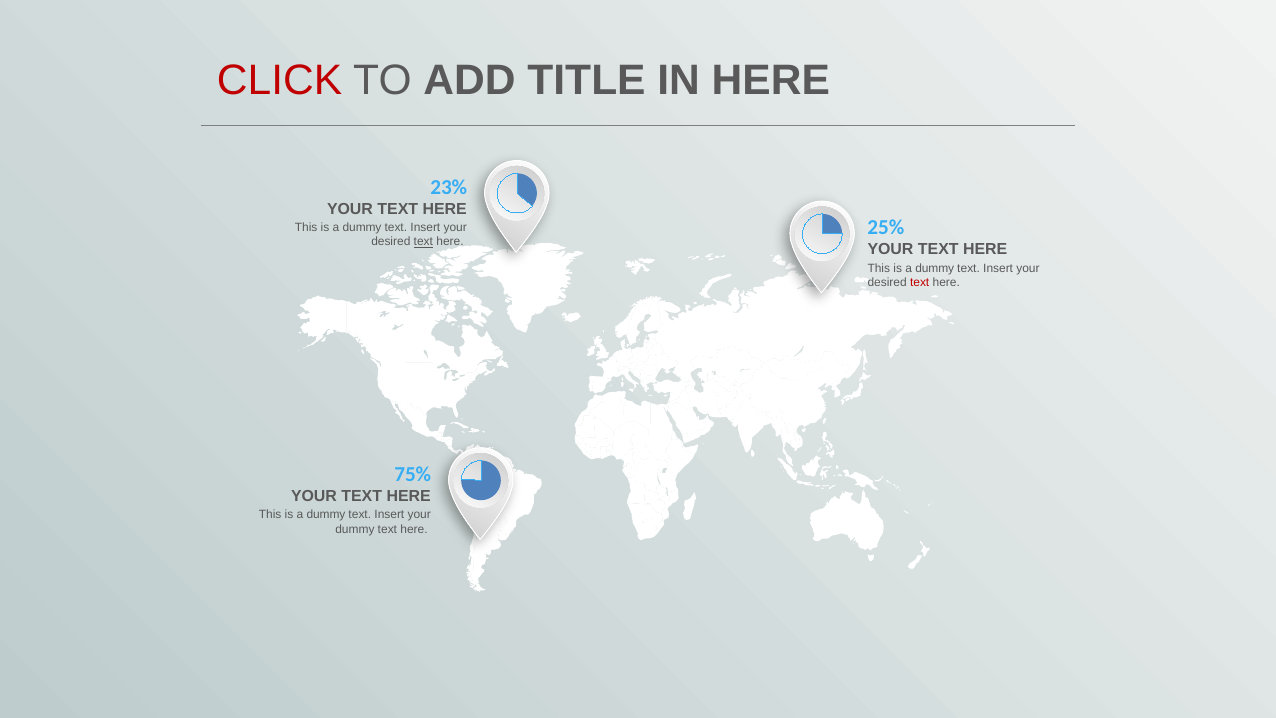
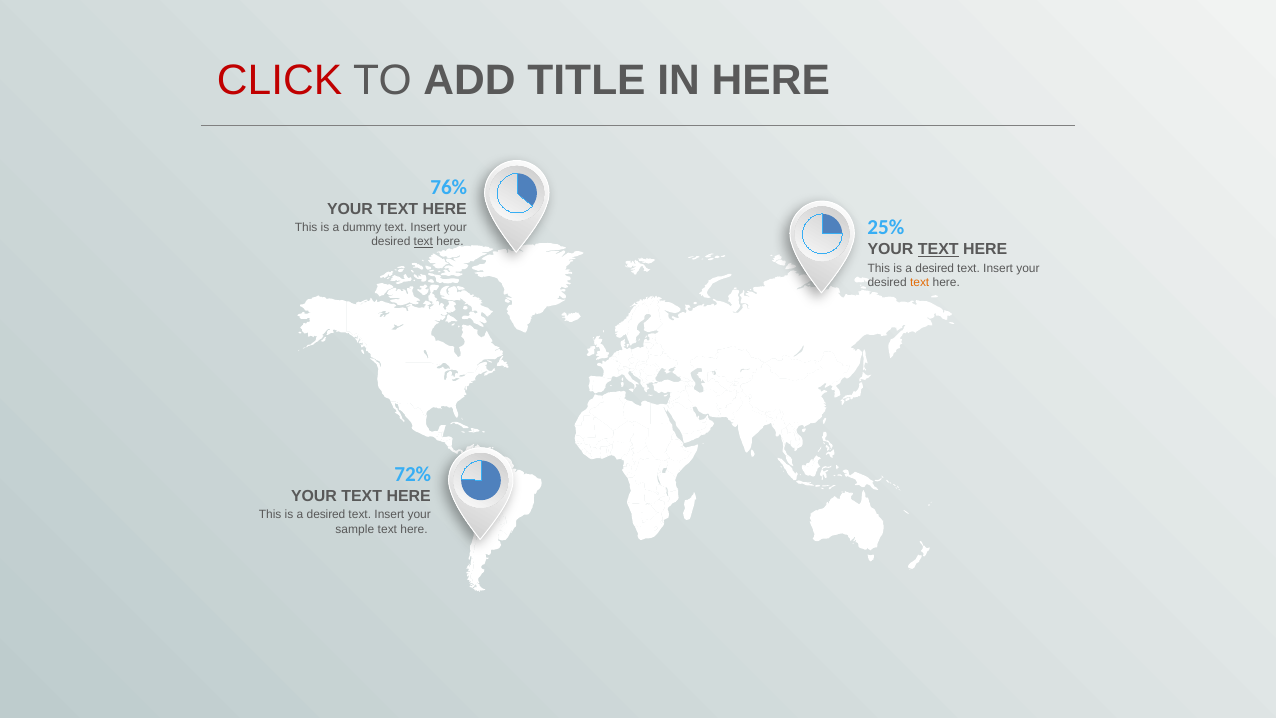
23%: 23% -> 76% (449, 187)
TEXT underline: none -> present (938, 250)
dummy: dummy -> desired (935, 268)
text colour: red -> orange (920, 282)
75%: 75% -> 72% (413, 474)
dummy: dummy -> desired (326, 515)
dummy: dummy -> sample (355, 529)
